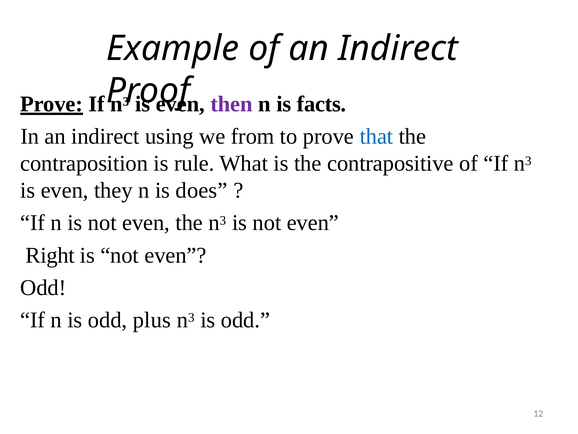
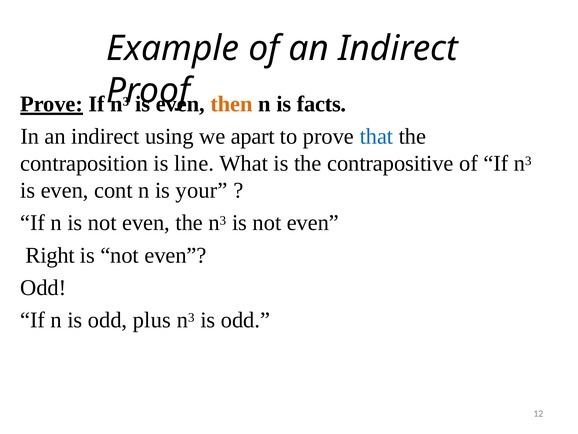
then colour: purple -> orange (232, 104)
from: from -> apart (253, 136)
rule: rule -> line (194, 163)
they: they -> cont (113, 190)
does: does -> your (202, 190)
